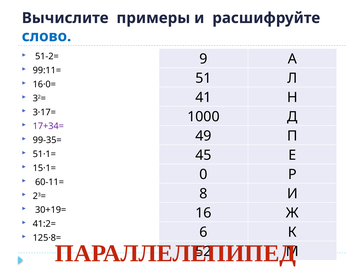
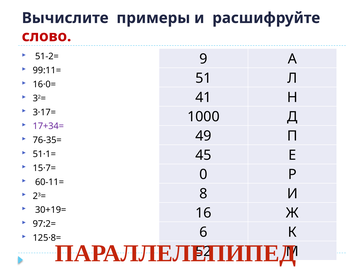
слово colour: blue -> red (47, 36)
99-35=: 99-35= -> 76-35= (47, 140)
15·1=: 15·1= -> 15·7= (44, 168)
41:2=: 41:2= -> 97:2= (44, 224)
